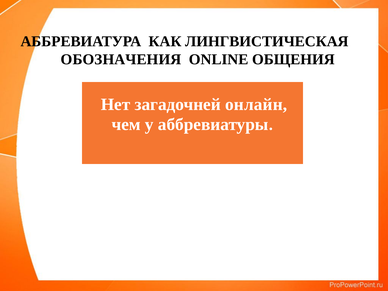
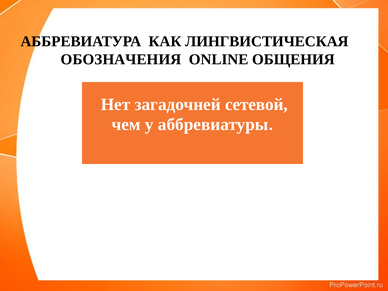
онлайн: онлайн -> сетевой (256, 104)
